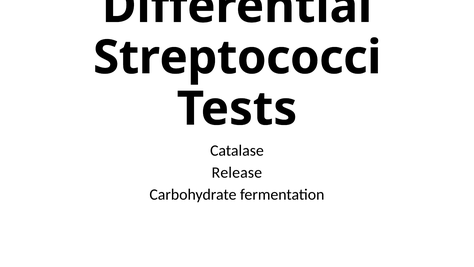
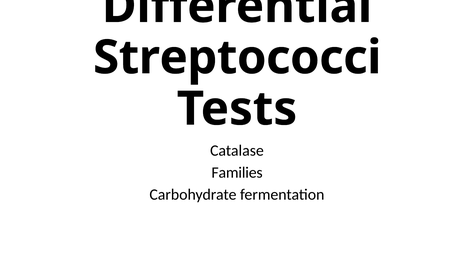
Release: Release -> Families (237, 172)
